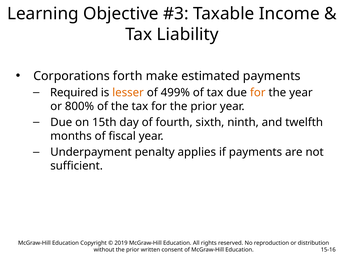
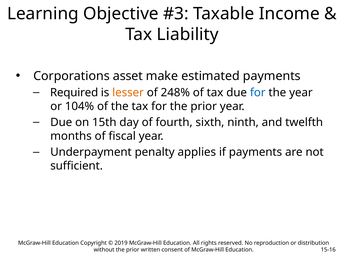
forth: forth -> asset (128, 76)
499%: 499% -> 248% (175, 93)
for colour: orange -> blue (258, 93)
800%: 800% -> 104% (79, 106)
